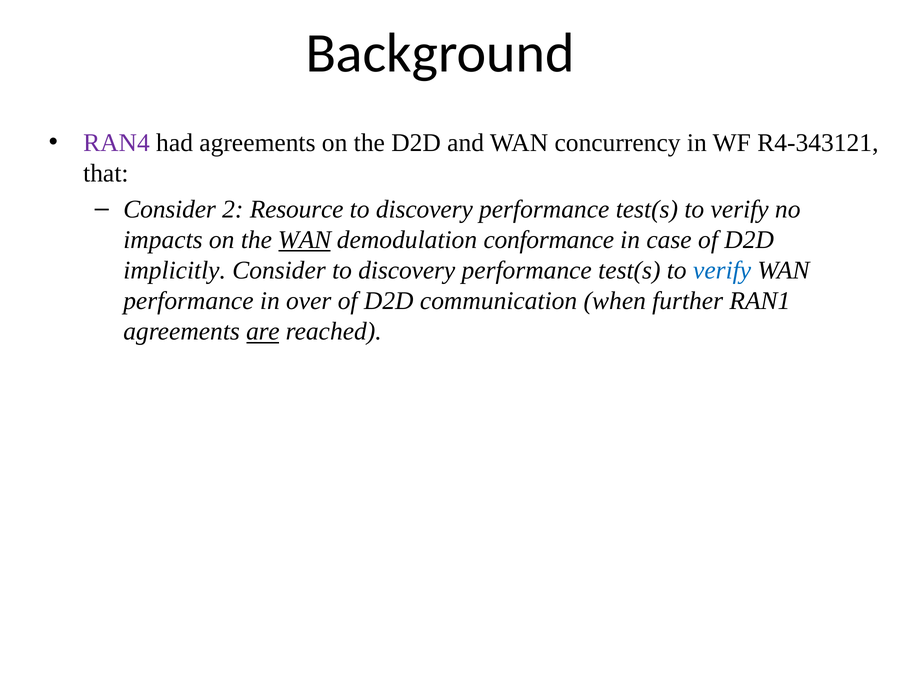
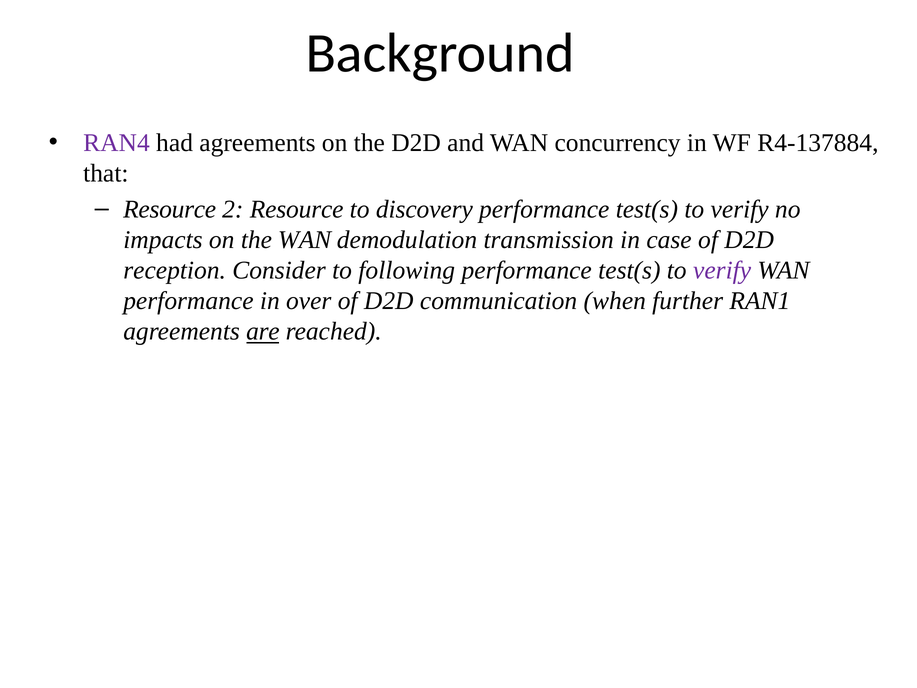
R4-343121: R4-343121 -> R4-137884 (818, 143)
Consider: Consider -> Resource (170, 209)
WAN underline: present -> none (305, 240)
conformance: conformance -> transmission (549, 240)
implicitly: implicitly -> reception (175, 270)
Consider to discovery: discovery -> following (407, 270)
verify colour: blue -> purple (722, 270)
